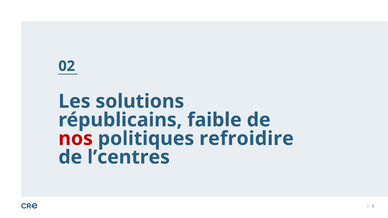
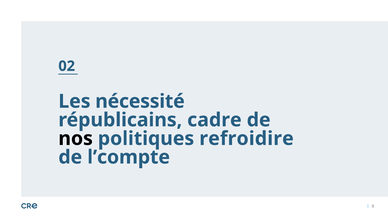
solutions: solutions -> nécessité (140, 101)
faible: faible -> cadre (214, 120)
nos colour: red -> black (76, 139)
l’centres: l’centres -> l’compte (129, 157)
